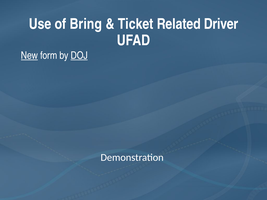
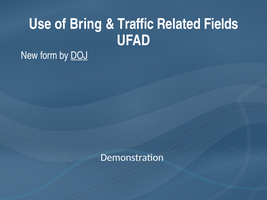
Ticket: Ticket -> Traffic (136, 24)
Driver: Driver -> Fields (221, 24)
New underline: present -> none (29, 56)
